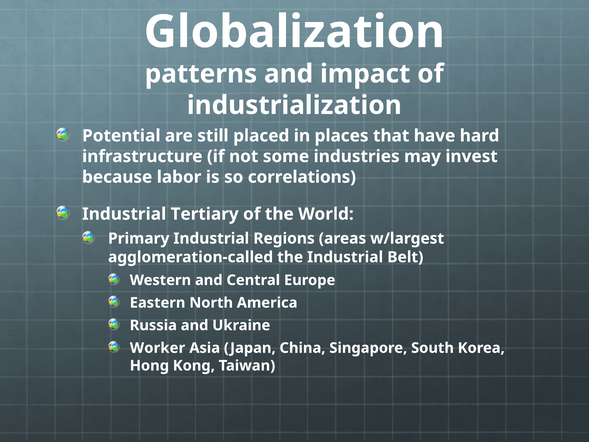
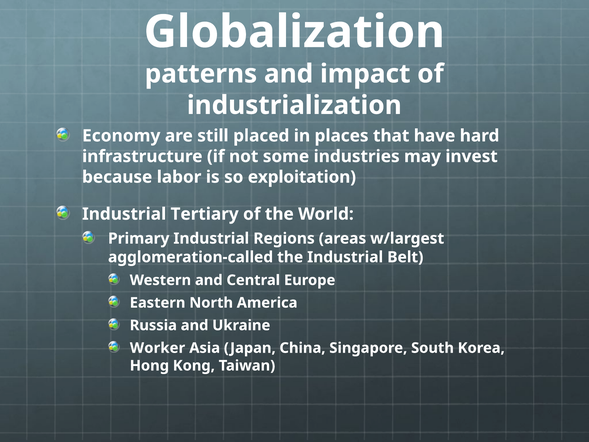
Potential: Potential -> Economy (121, 136)
correlations: correlations -> exploitation (302, 177)
